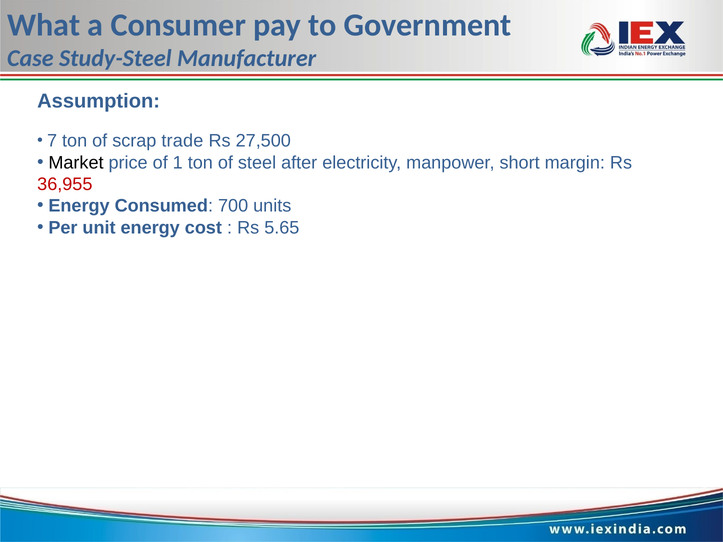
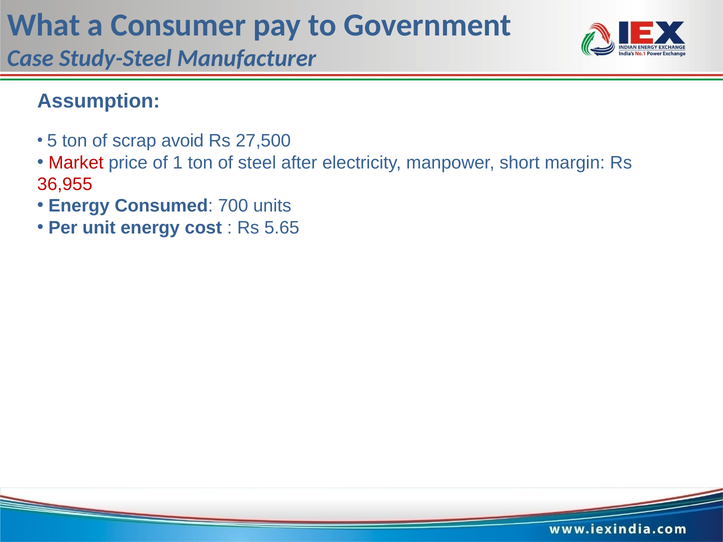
7: 7 -> 5 (52, 141)
trade: trade -> avoid (183, 141)
Market colour: black -> red (76, 163)
